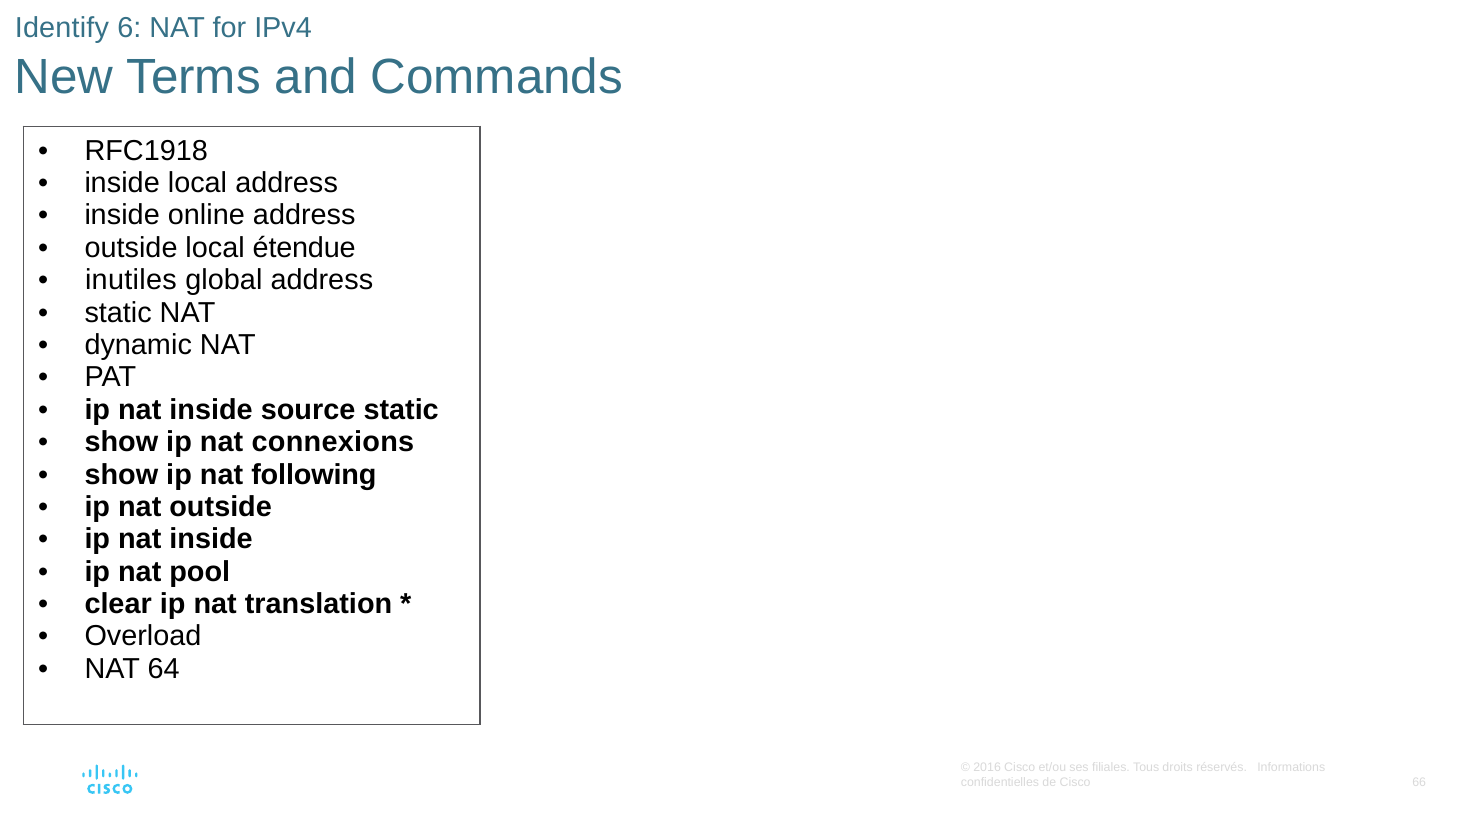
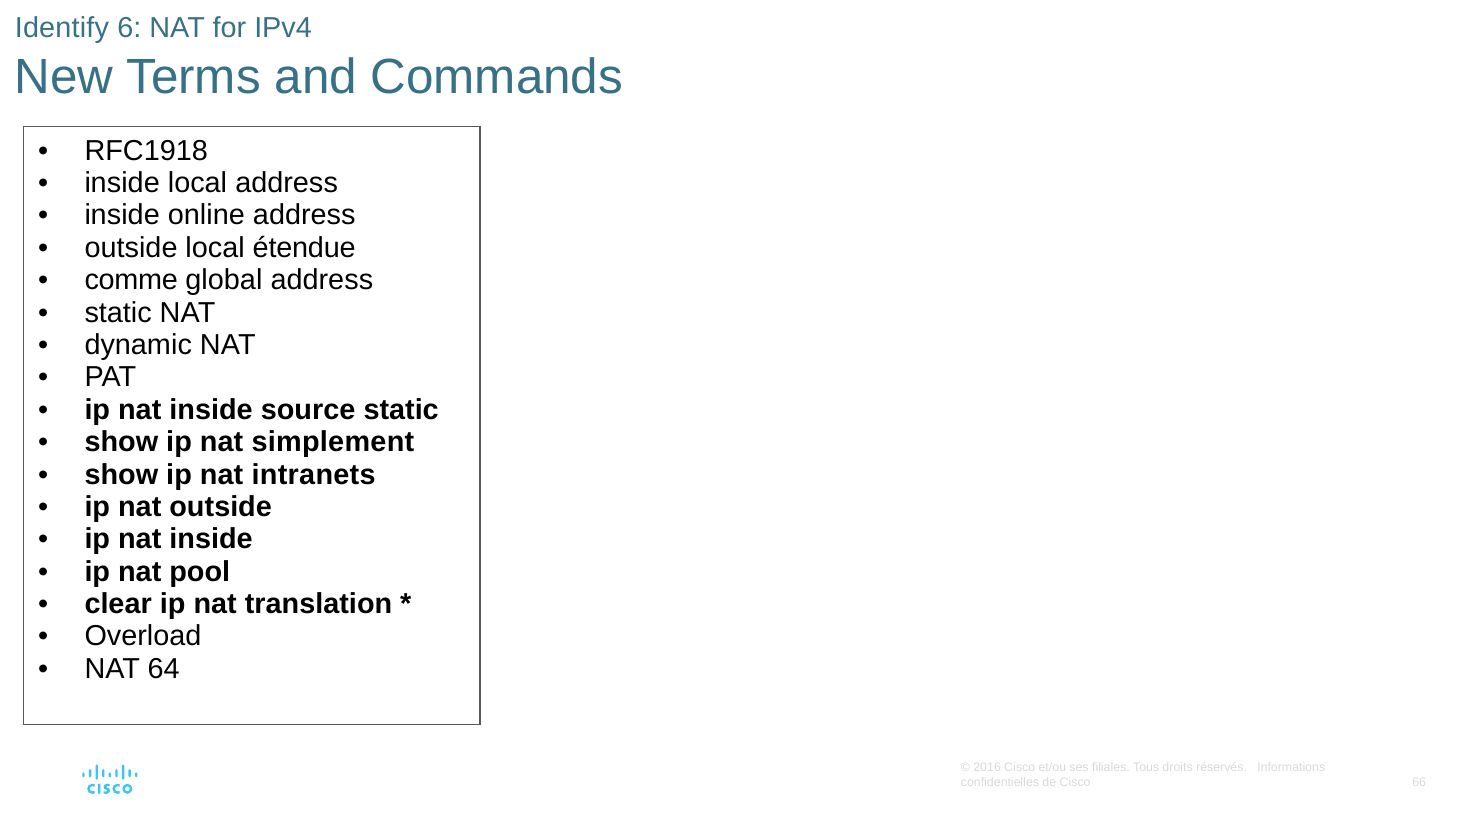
inutiles: inutiles -> comme (131, 280)
connexions: connexions -> simplement (333, 442)
following: following -> intranets (314, 474)
